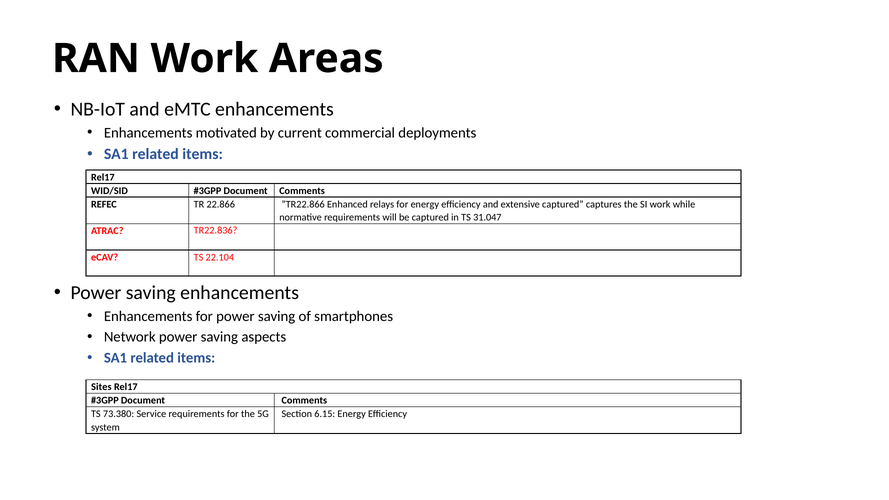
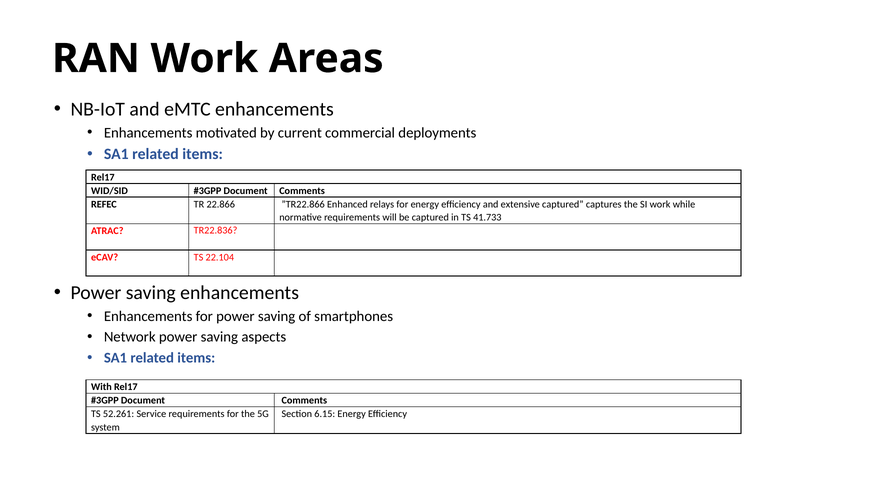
31.047: 31.047 -> 41.733 (487, 218)
Sites: Sites -> With (101, 387)
73.380: 73.380 -> 52.261 (119, 414)
